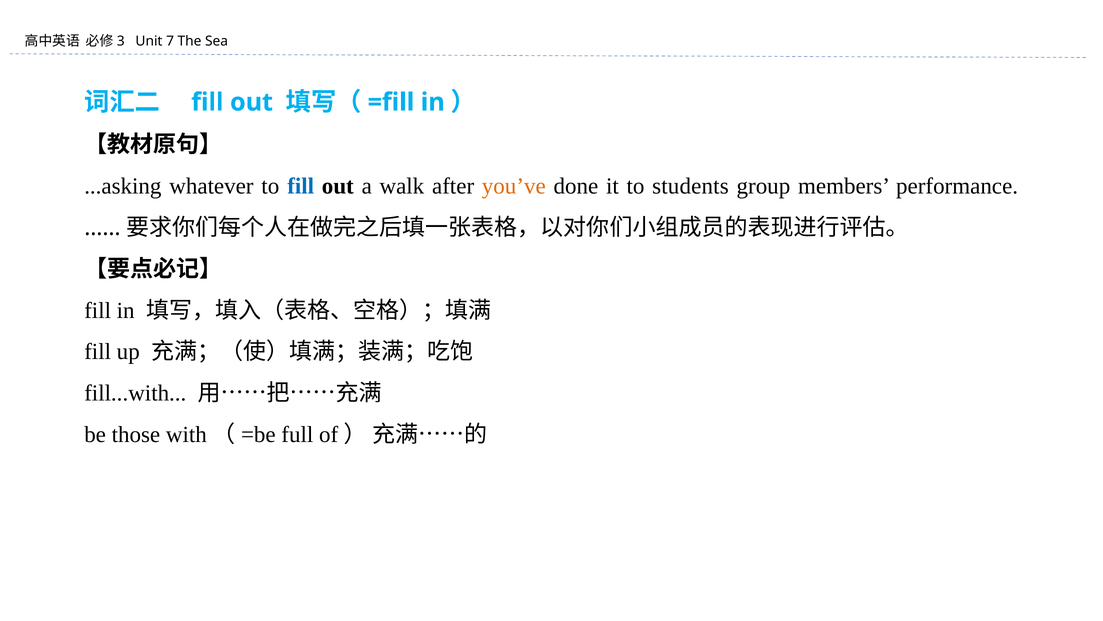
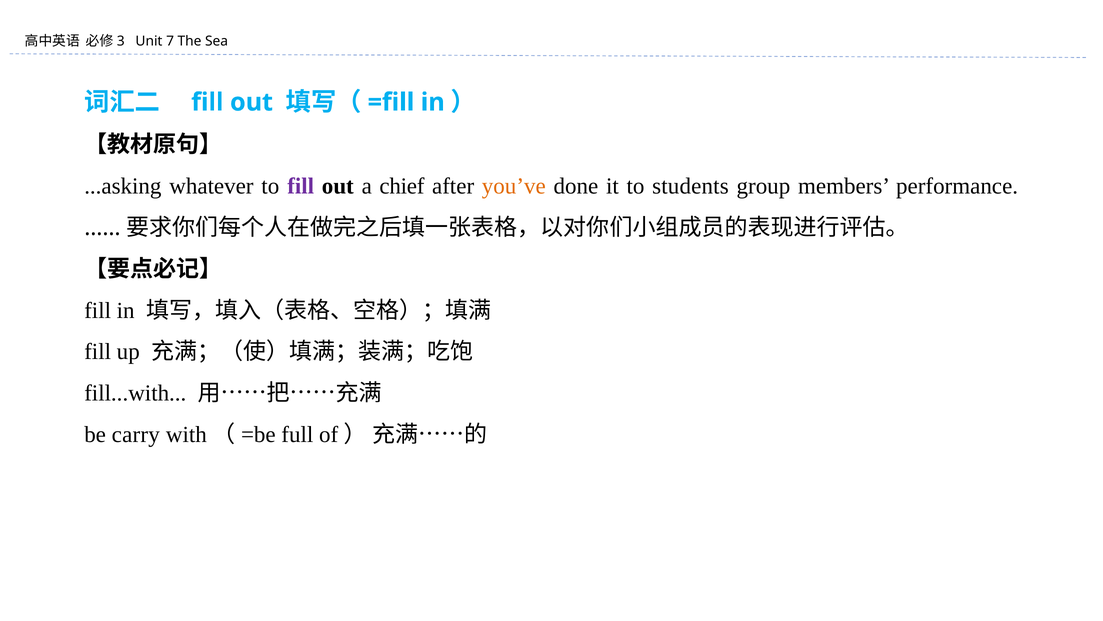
fill colour: blue -> purple (301, 186)
walk: walk -> chief (402, 186)
those: those -> carry (136, 434)
